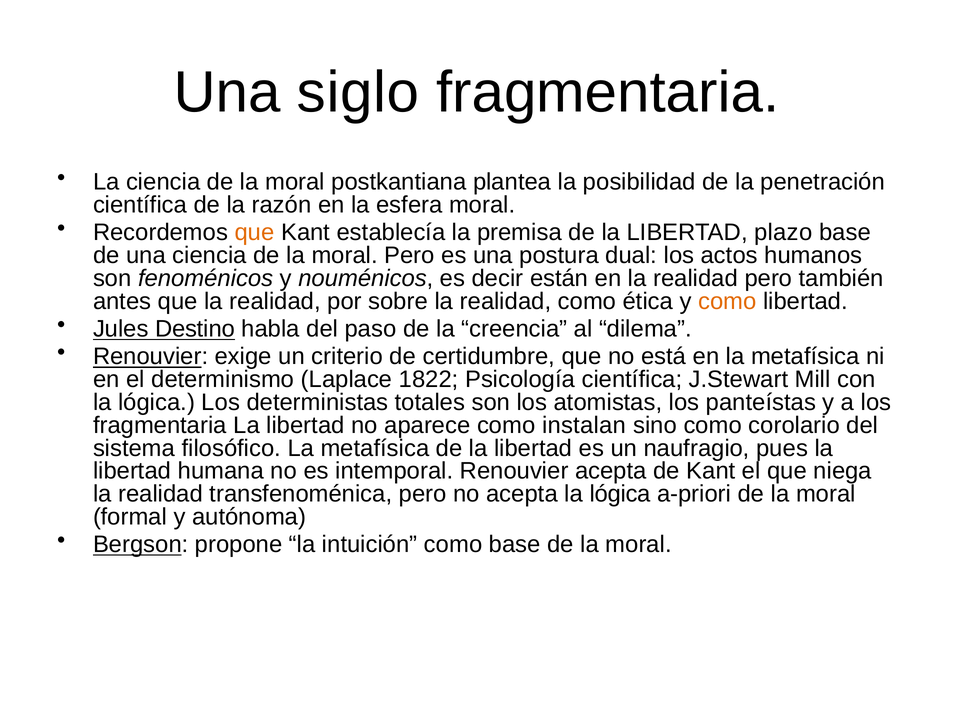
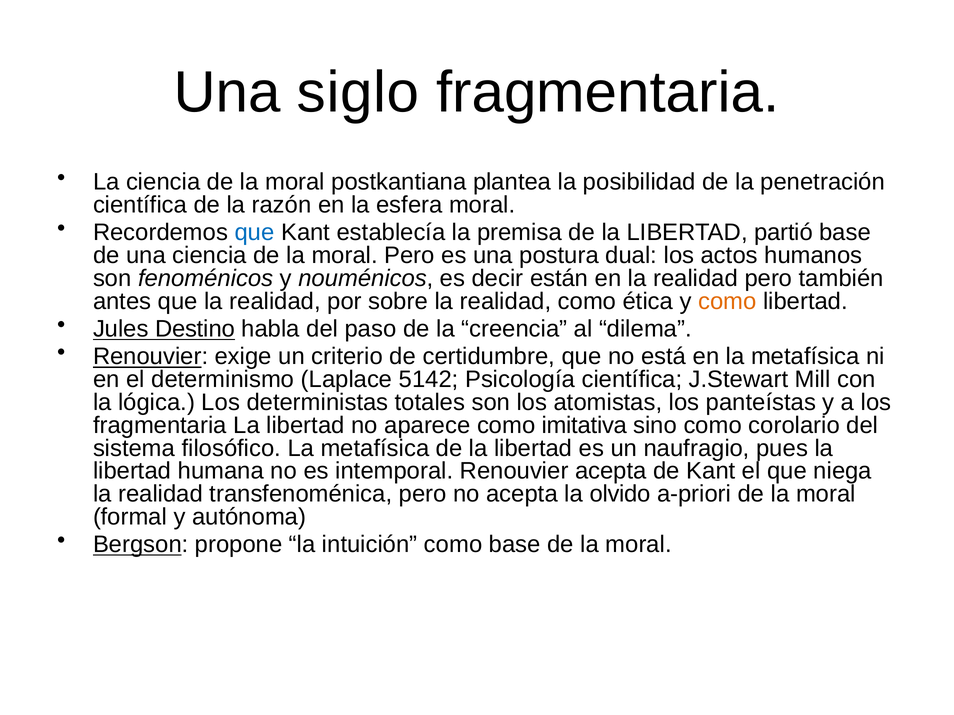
que colour: orange -> blue (255, 233)
plazo: plazo -> partió (784, 233)
1822: 1822 -> 5142 (429, 380)
instalan: instalan -> imitativa (584, 426)
acepta la lógica: lógica -> olvido (620, 494)
